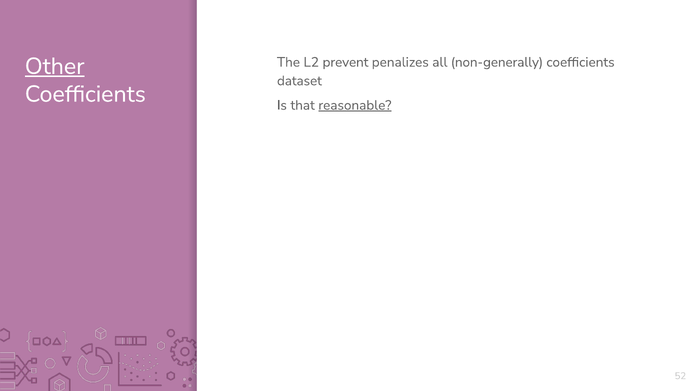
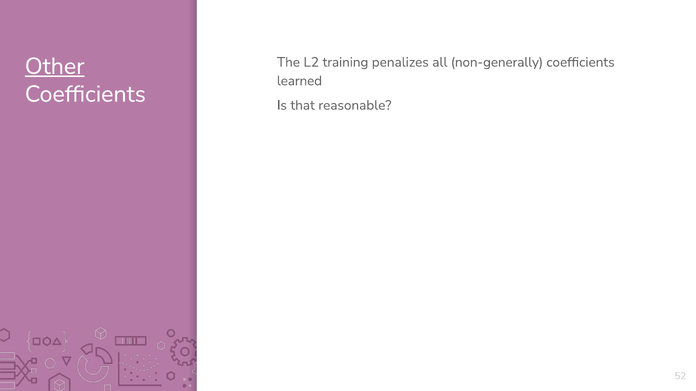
prevent: prevent -> training (345, 62)
dataset: dataset -> learned (299, 81)
reasonable underline: present -> none (355, 105)
